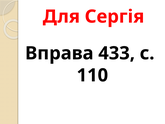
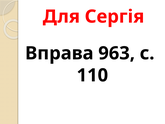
433: 433 -> 963 (117, 53)
